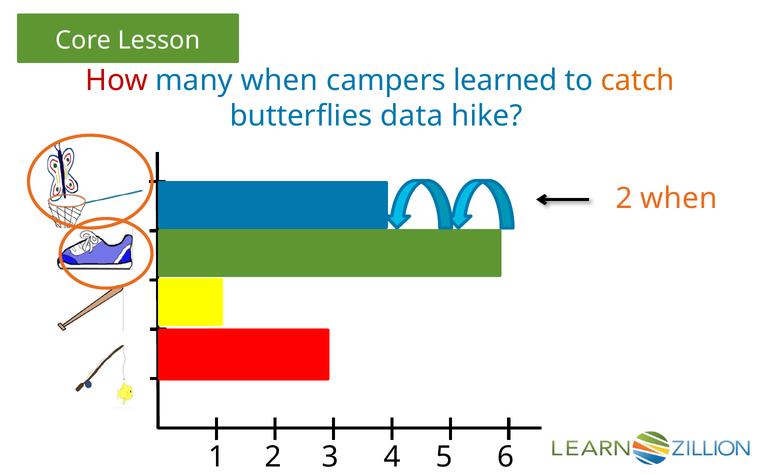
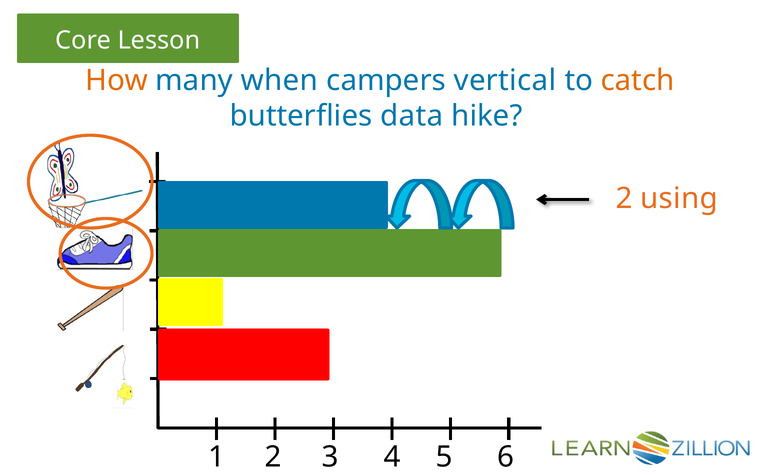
How colour: red -> orange (117, 81)
learned: learned -> vertical (505, 81)
2 when: when -> using (679, 199)
